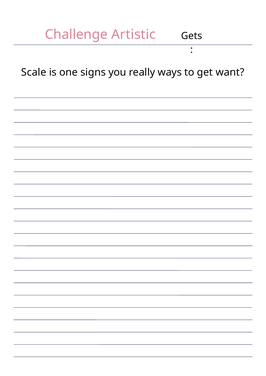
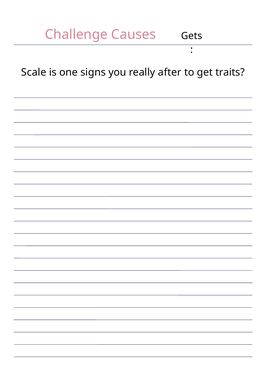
Artistic: Artistic -> Causes (134, 35)
ways: ways -> after (170, 72)
want: want -> traits (230, 72)
